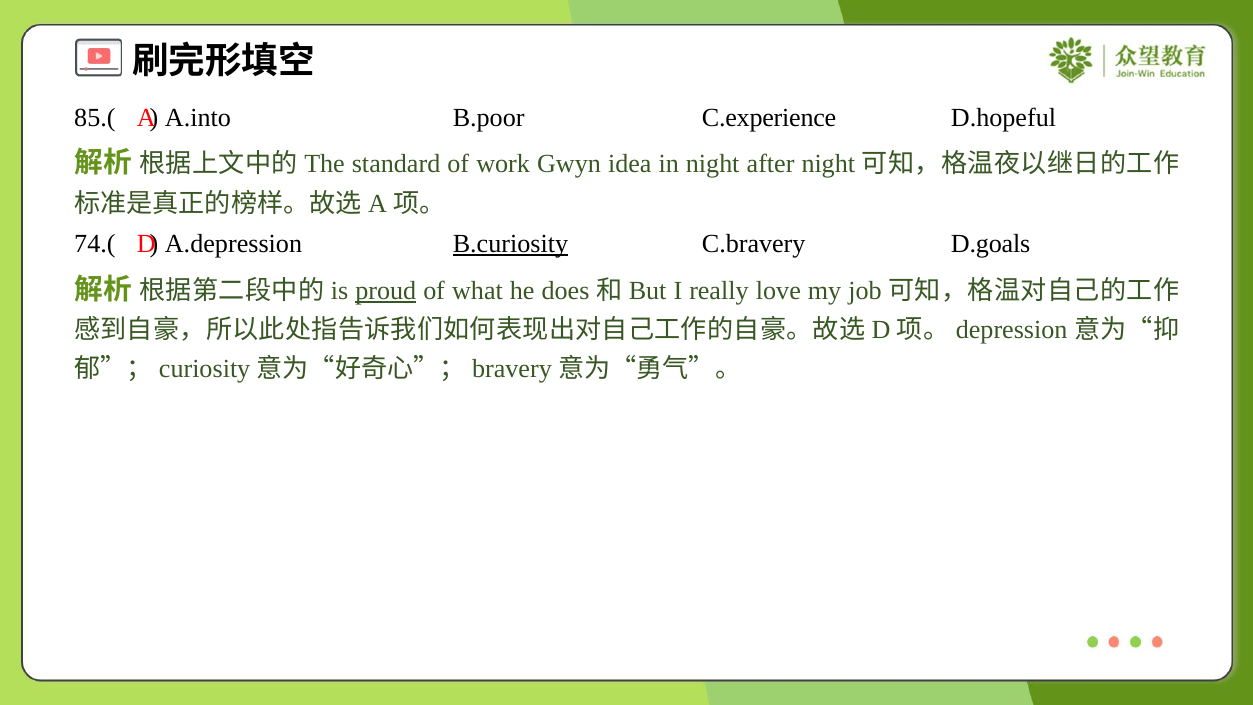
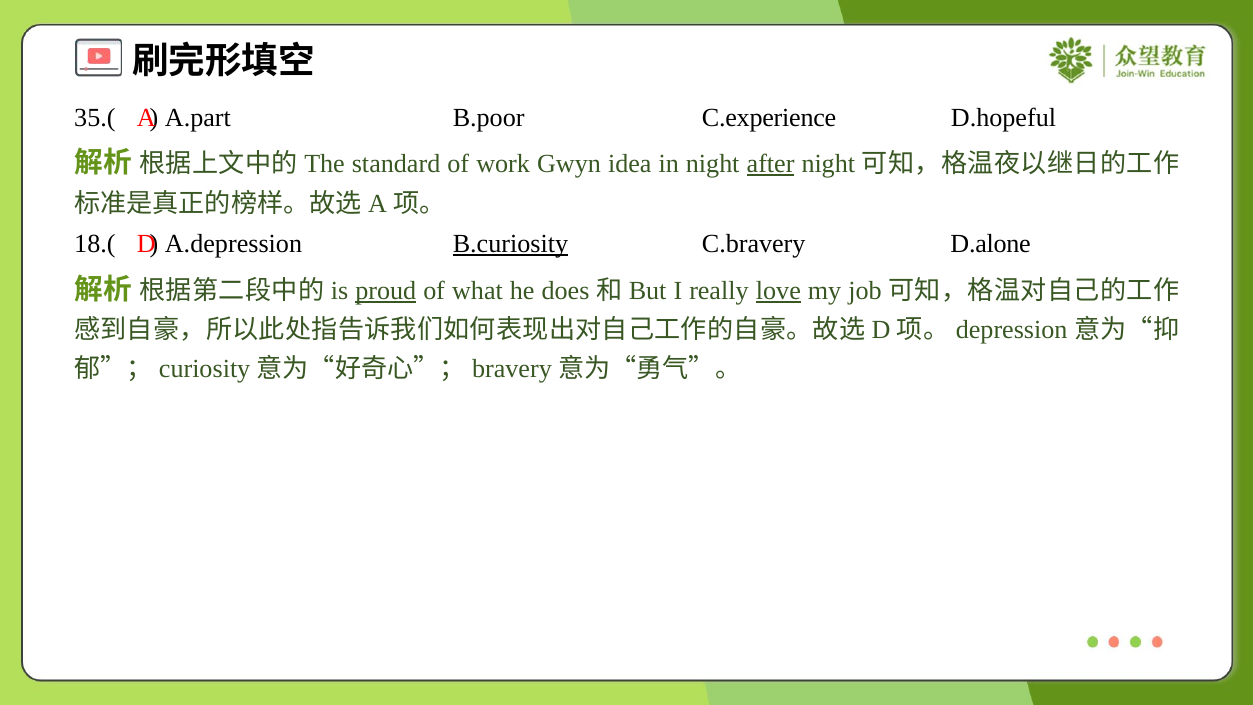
85.(: 85.( -> 35.( (95, 117)
A.into: A.into -> A.part (198, 117)
after underline: none -> present (771, 164)
74.(: 74.( -> 18.( (95, 243)
D.goals: D.goals -> D.alone (991, 243)
love underline: none -> present (778, 290)
